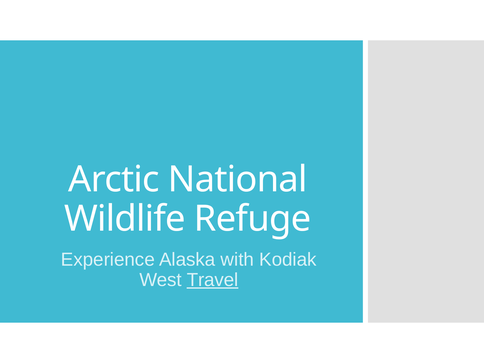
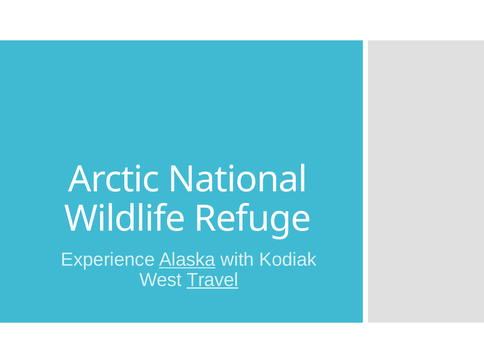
Alaska underline: none -> present (187, 260)
